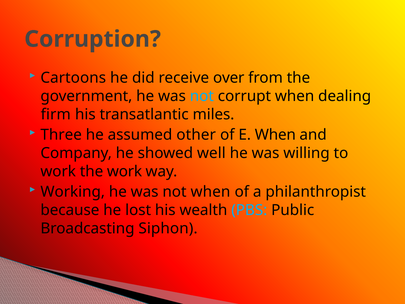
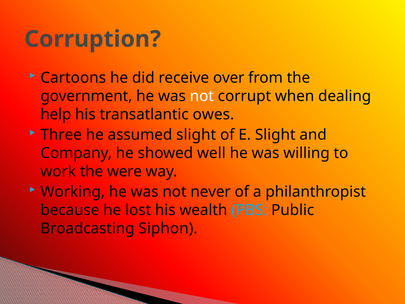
not colour: light blue -> white (202, 96)
firm: firm -> help (56, 114)
miles: miles -> owes (213, 114)
assumed other: other -> slight (196, 135)
E When: When -> Slight (275, 135)
the work: work -> were (125, 171)
not when: when -> never (211, 192)
